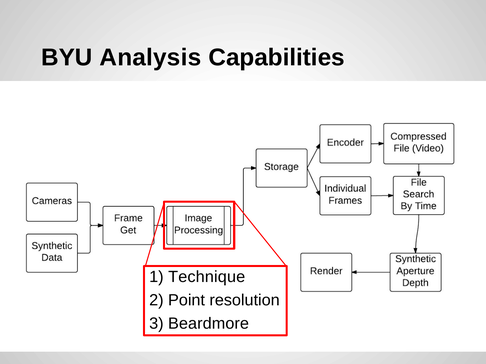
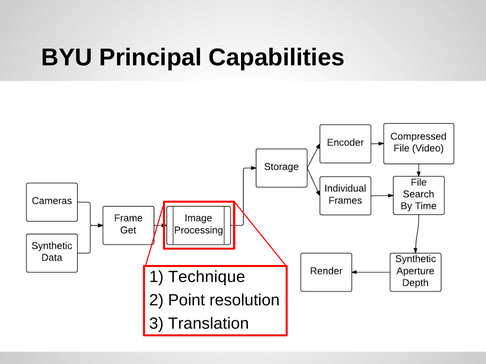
Analysis: Analysis -> Principal (151, 58)
Beardmore: Beardmore -> Translation (209, 324)
